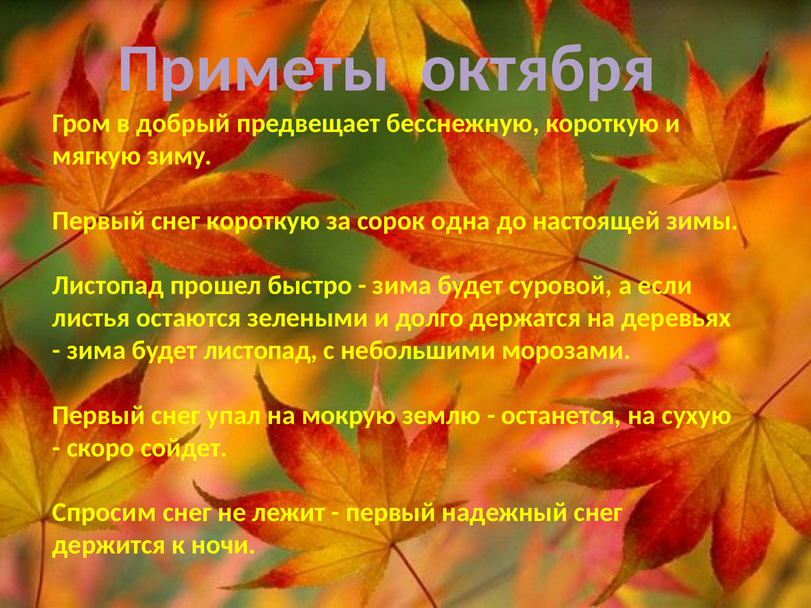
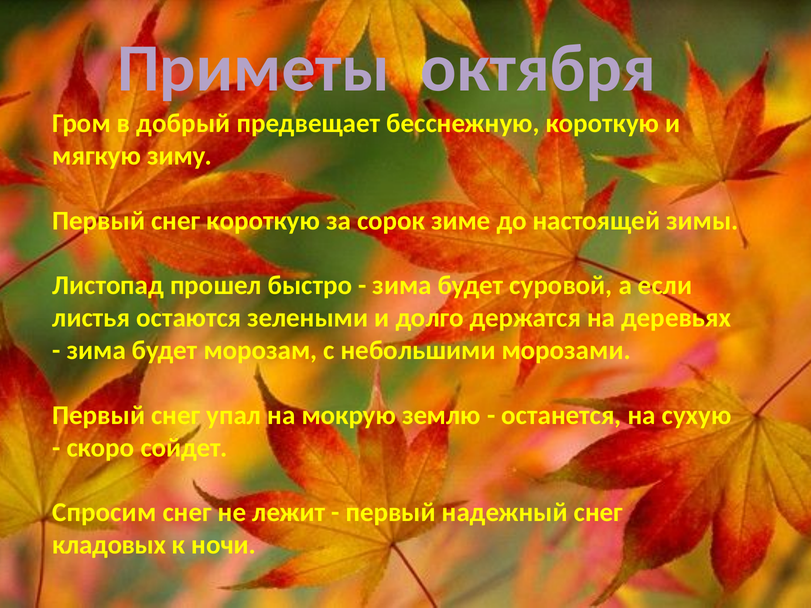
одна: одна -> зиме (461, 221)
будет листопад: листопад -> морозам (260, 351)
держится: держится -> кладовых (109, 545)
